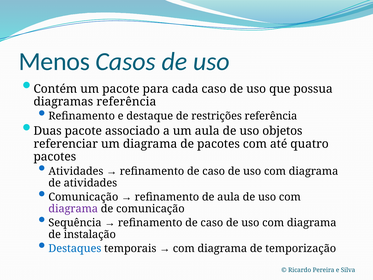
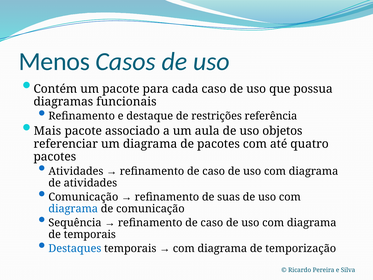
diagramas referência: referência -> funcionais (126, 102)
Duas: Duas -> Mais (47, 131)
de aula: aula -> suas (229, 197)
diagrama colour: purple -> blue (73, 208)
de instalação: instalação -> temporais (90, 234)
